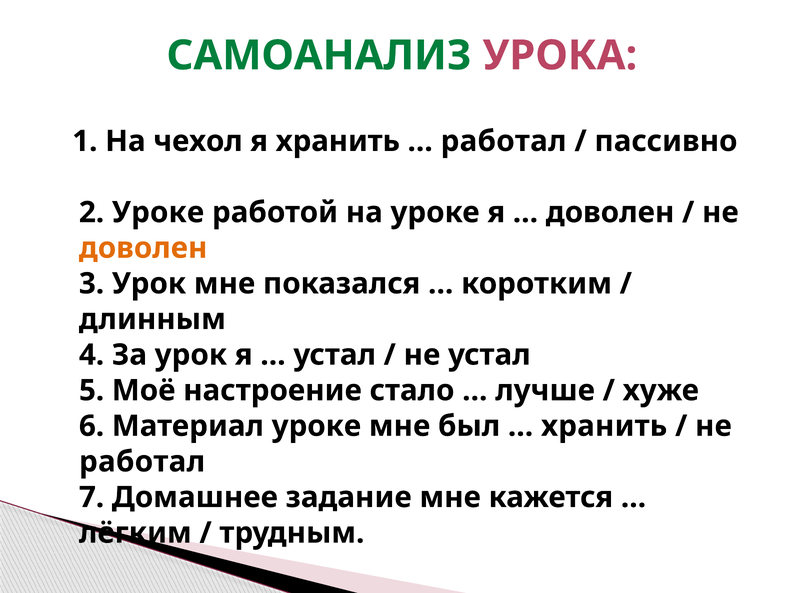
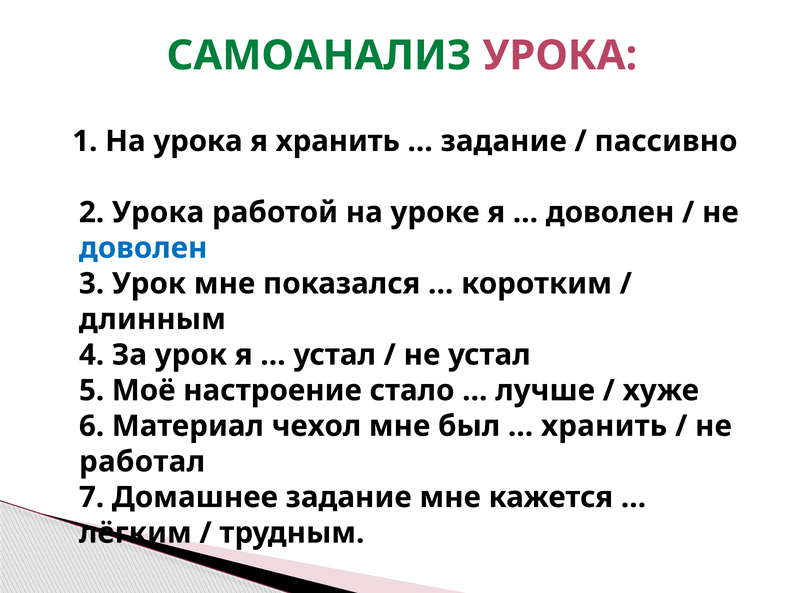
На чехол: чехол -> урока (198, 141)
работал: работал -> задание (504, 141)
2 Уроке: Уроке -> Урока (158, 212)
доволен colour: orange -> blue (143, 248)
Материал уроке: уроке -> чехол (316, 426)
